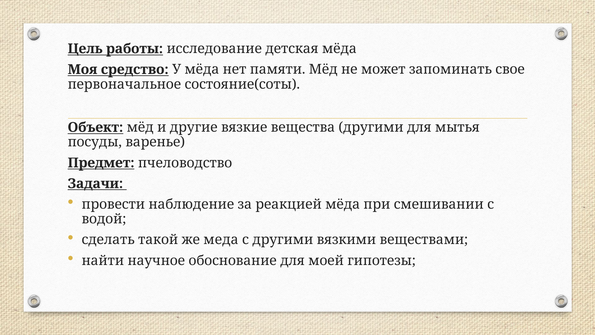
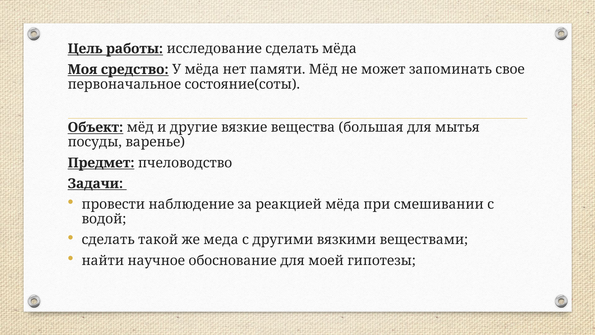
исследование детская: детская -> сделать (292, 49)
вещества другими: другими -> большая (371, 127)
